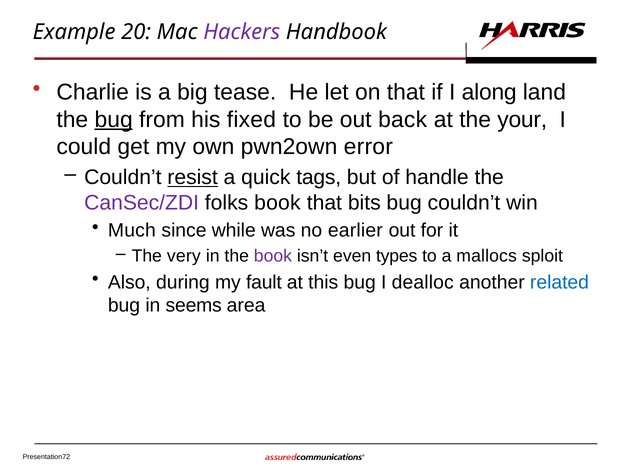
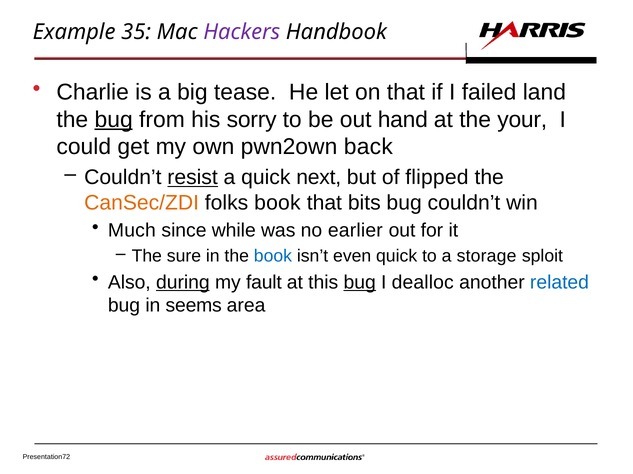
20: 20 -> 35 (136, 32)
along: along -> failed (489, 92)
fixed: fixed -> sorry (252, 120)
back: back -> hand (403, 120)
error: error -> back (368, 147)
tags: tags -> next (319, 178)
handle: handle -> flipped (437, 178)
CanSec/ZDI colour: purple -> orange (142, 203)
very: very -> sure (184, 256)
book colour: purple -> blue (273, 256)
even types: types -> quick (397, 256)
mallocs: mallocs -> storage (487, 256)
during underline: none -> present (183, 283)
bug underline: none -> present (360, 283)
